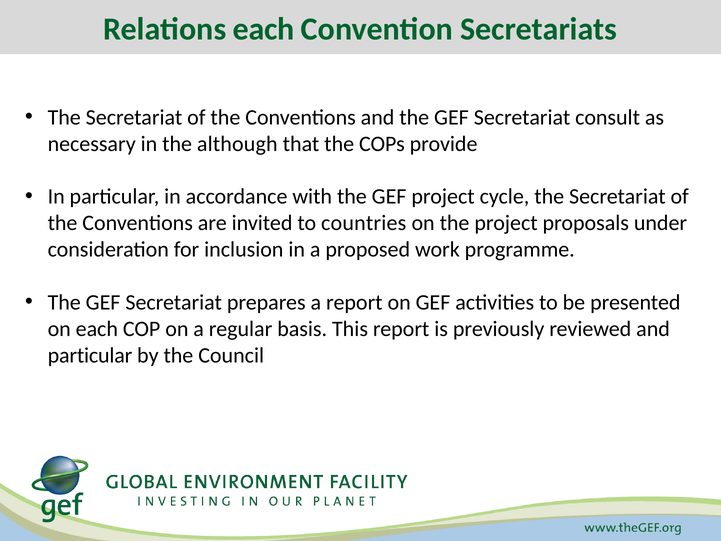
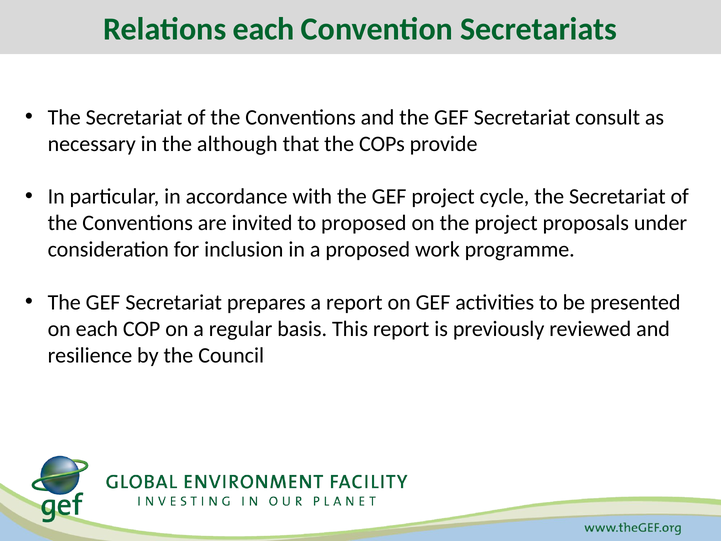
to countries: countries -> proposed (364, 223)
particular: particular -> resilience (90, 355)
